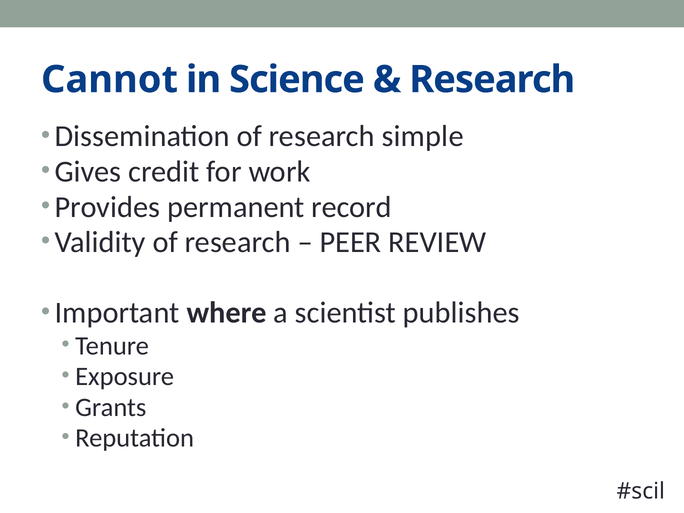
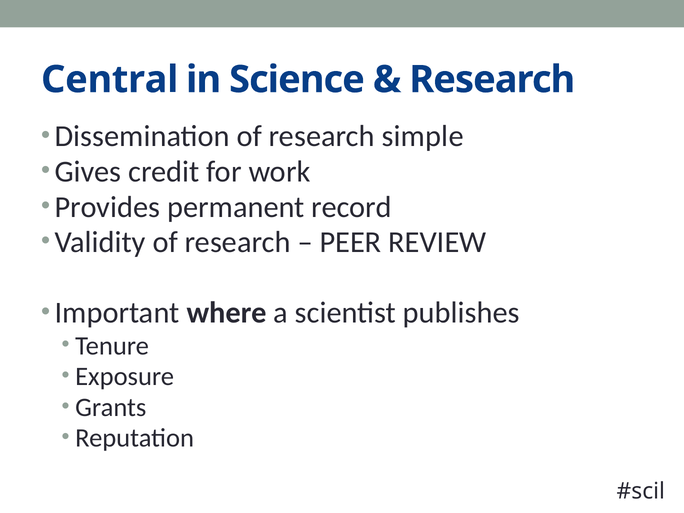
Cannot: Cannot -> Central (110, 80)
